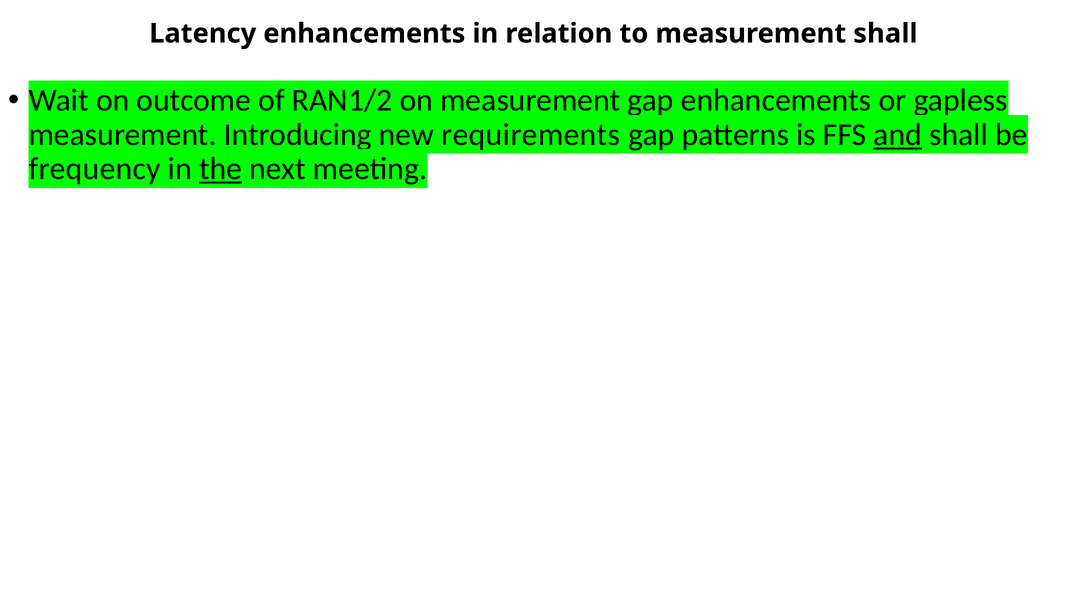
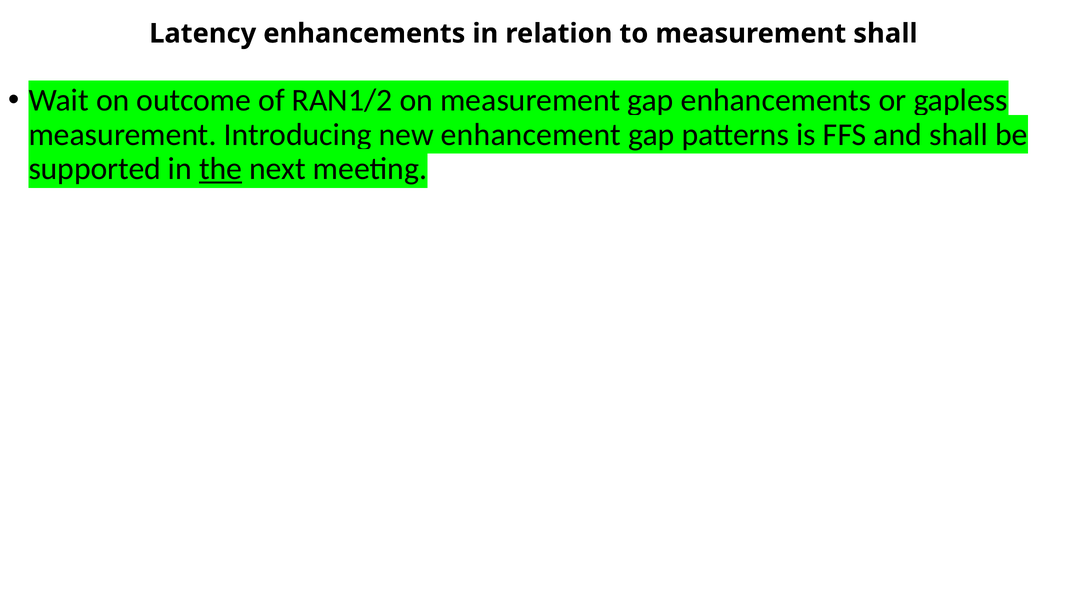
requirements: requirements -> enhancement (531, 135)
and underline: present -> none (898, 135)
frequency: frequency -> supported (95, 169)
